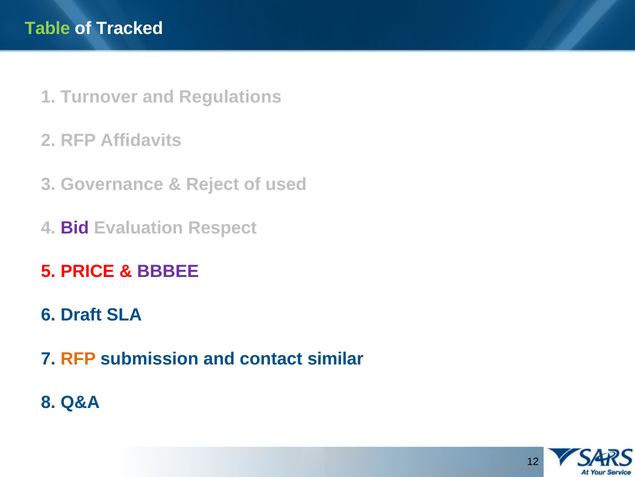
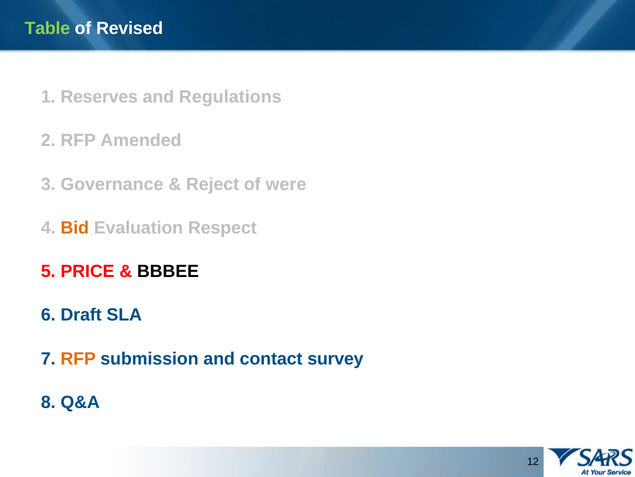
Tracked: Tracked -> Revised (130, 29)
Turnover: Turnover -> Reserves (99, 97)
Affidavits: Affidavits -> Amended (141, 140)
used: used -> were (286, 184)
Bid colour: purple -> orange (75, 227)
BBBEE colour: purple -> black (168, 271)
similar: similar -> survey (335, 358)
